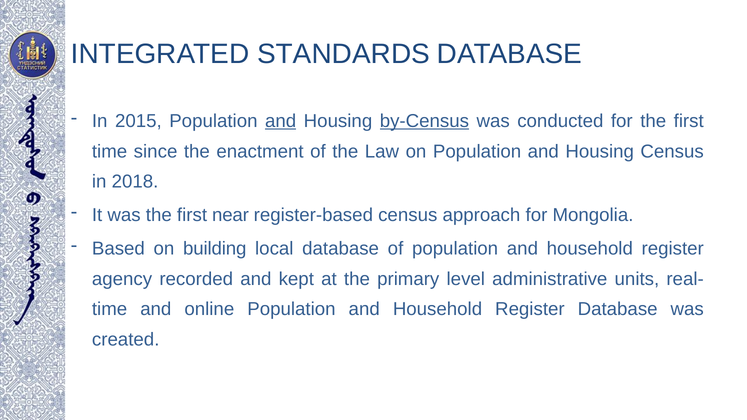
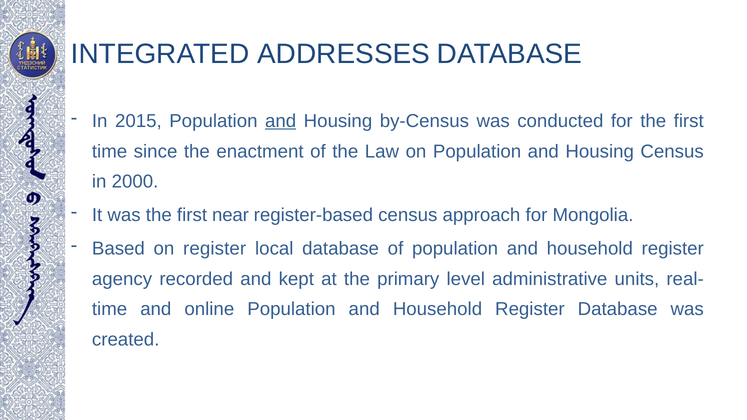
STANDARDS: STANDARDS -> ADDRESSES (344, 54)
by-Census underline: present -> none (424, 121)
2018: 2018 -> 2000 (135, 182)
on building: building -> register (215, 249)
